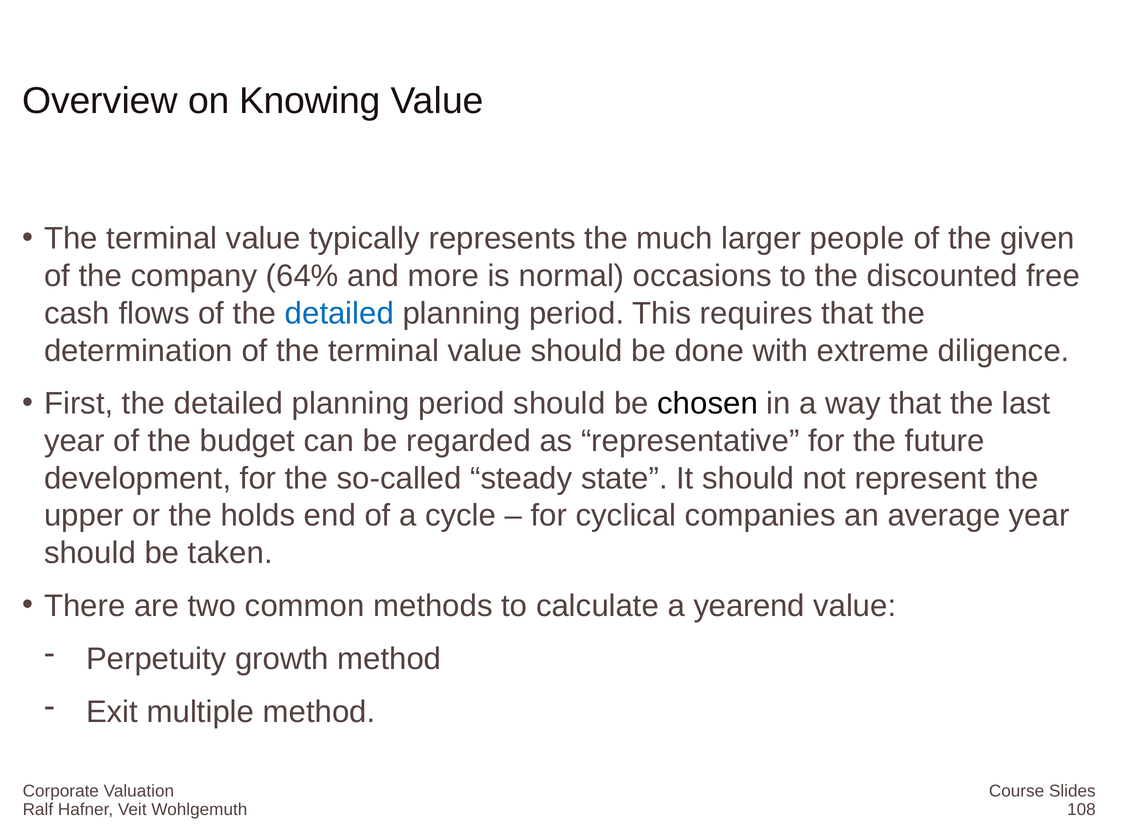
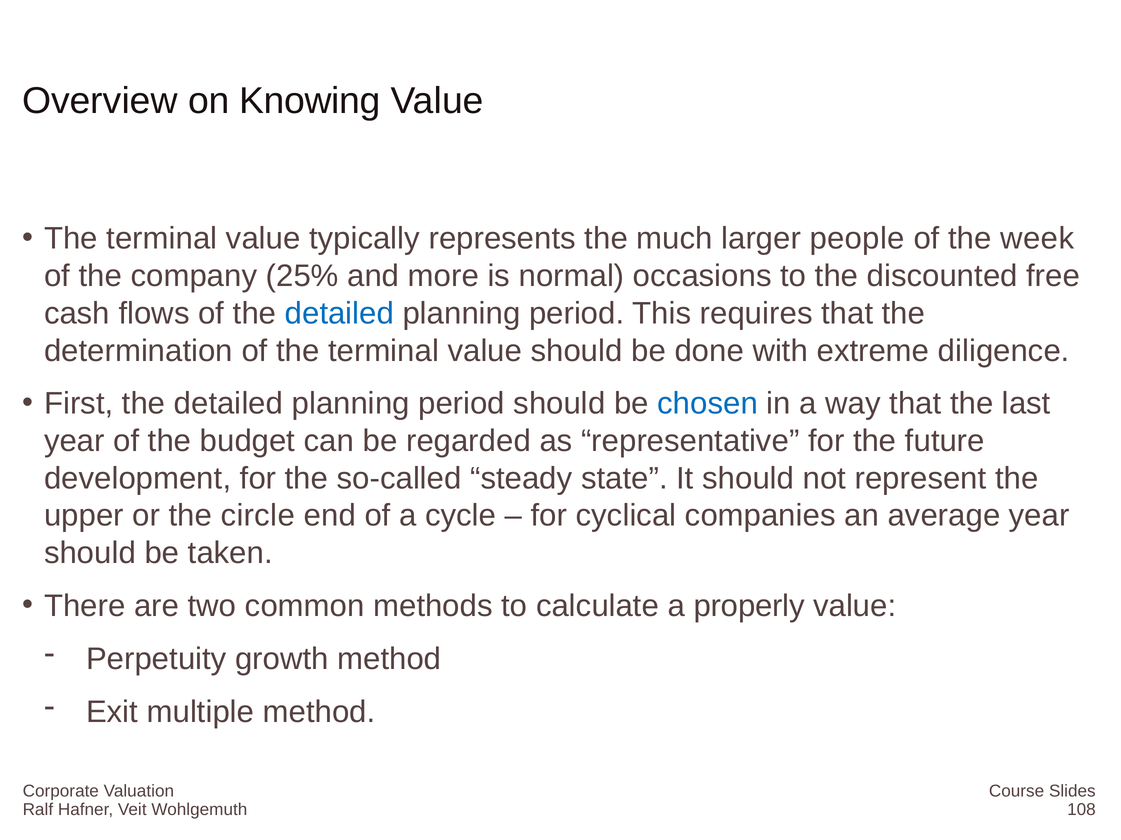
given: given -> week (1037, 239)
64%: 64% -> 25% (302, 276)
chosen colour: black -> blue (708, 404)
holds: holds -> circle (258, 516)
yearend: yearend -> properly (749, 606)
